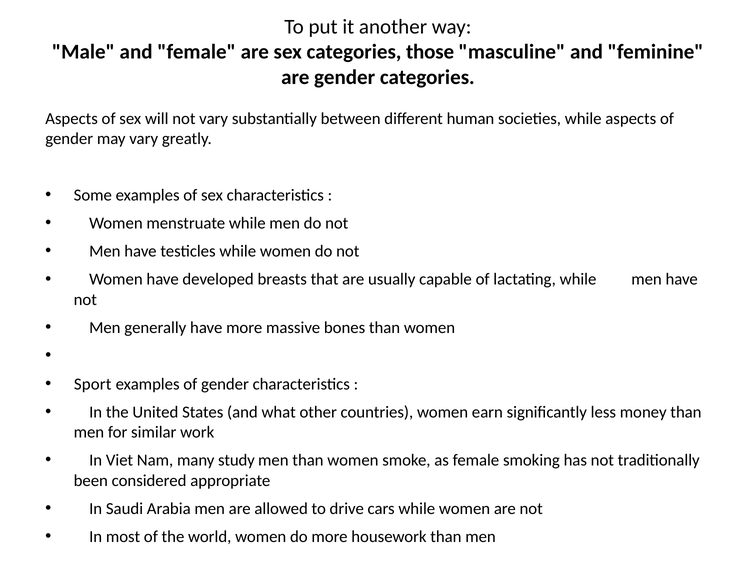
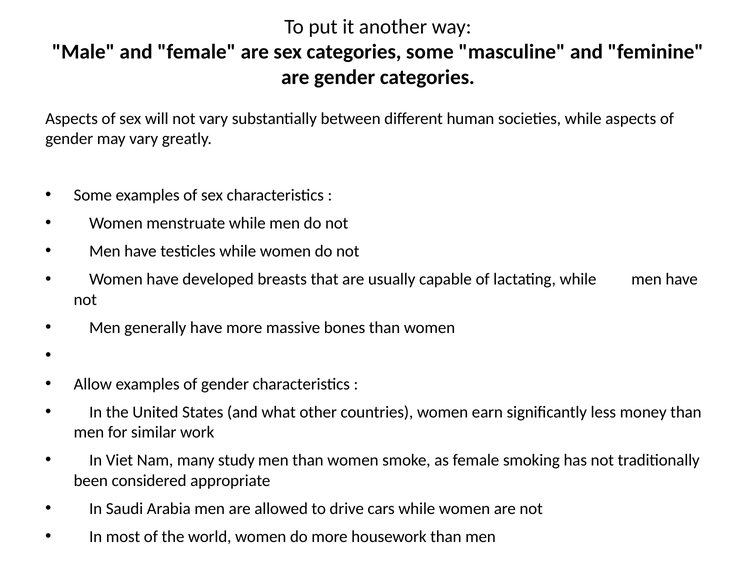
categories those: those -> some (430, 52)
Sport: Sport -> Allow (93, 384)
